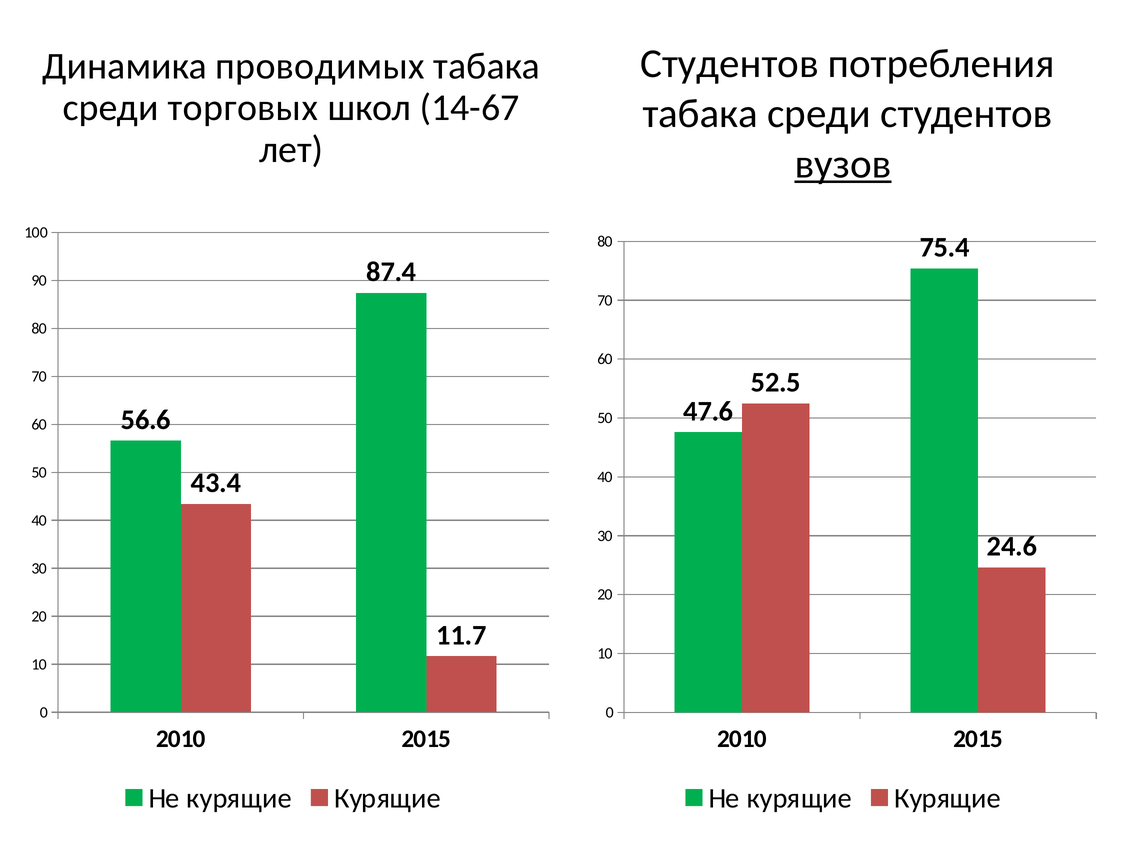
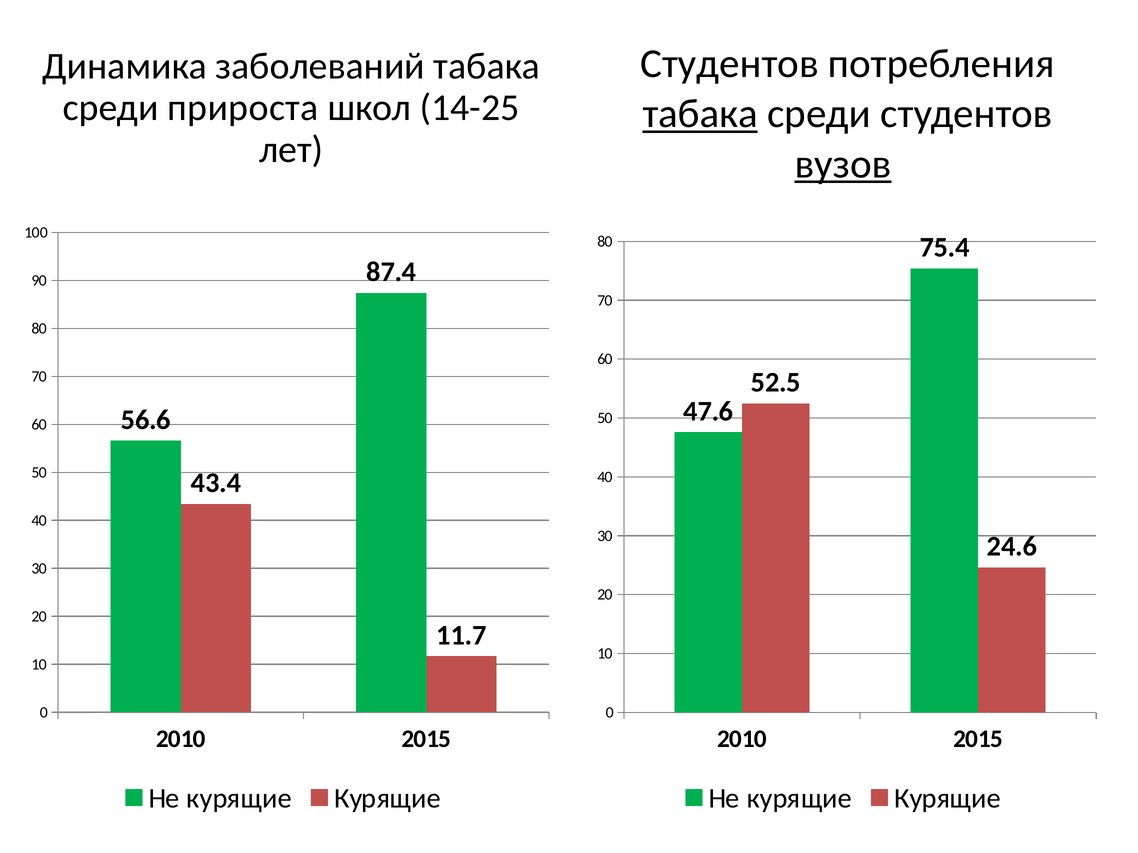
проводимых: проводимых -> заболеваний (320, 66)
торговых: торговых -> прироста (243, 108)
14-67: 14-67 -> 14-25 (470, 108)
табака underline: none -> present (700, 114)
